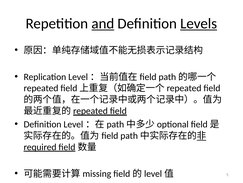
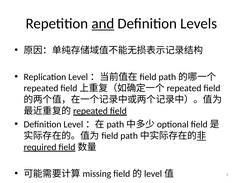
Levels underline: present -> none (199, 24)
